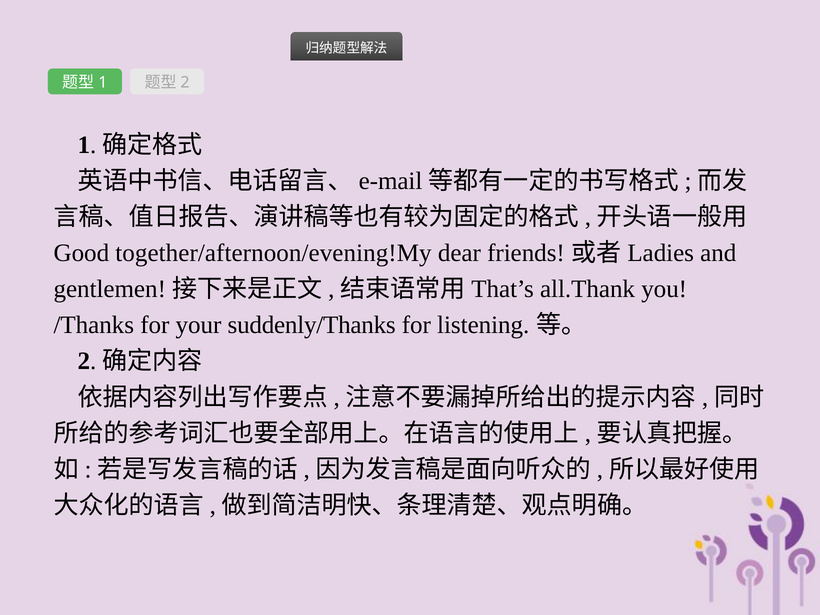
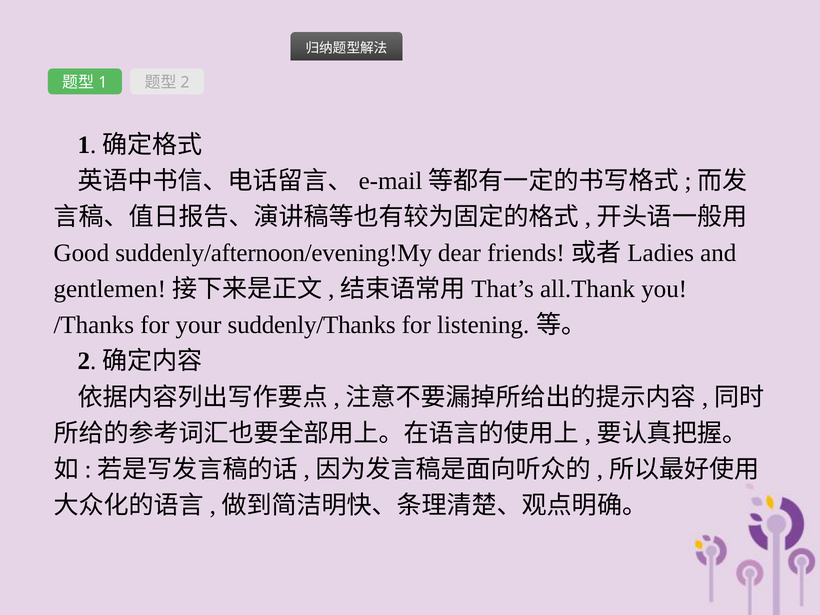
together/afternoon/evening!My: together/afternoon/evening!My -> suddenly/afternoon/evening!My (274, 253)
